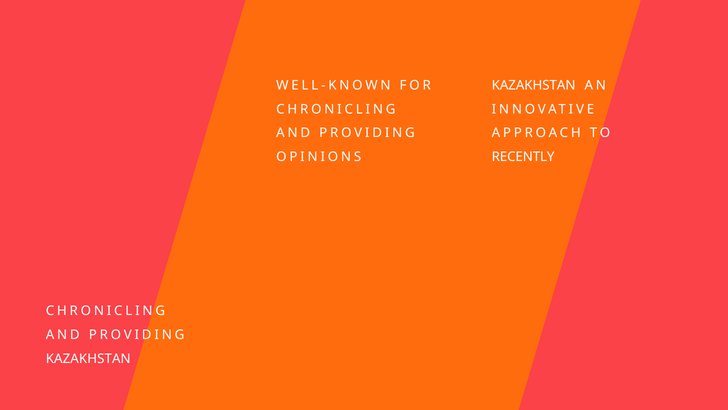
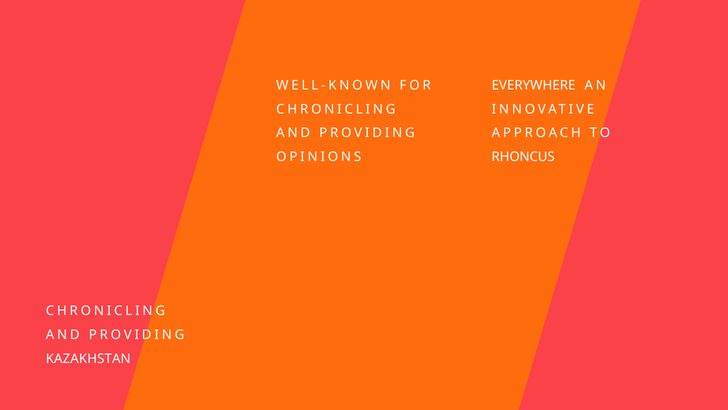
KAZAKHSTAN: KAZAKHSTAN -> EVERYWHERE (534, 85)
RECENTLY: RECENTLY -> RHONCUS (523, 157)
